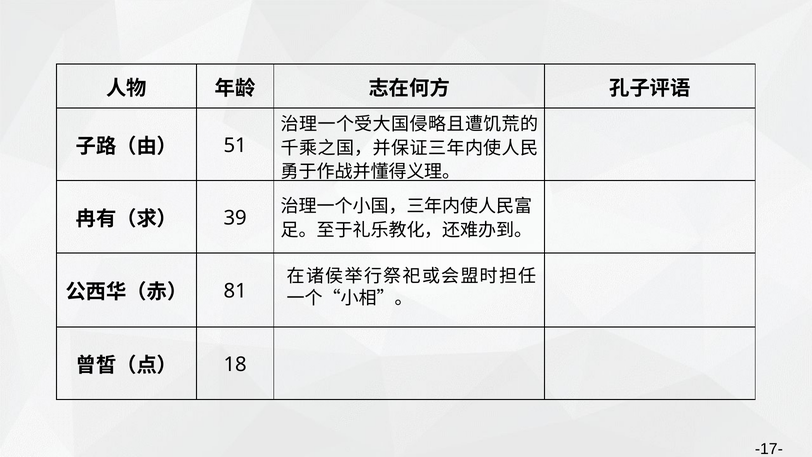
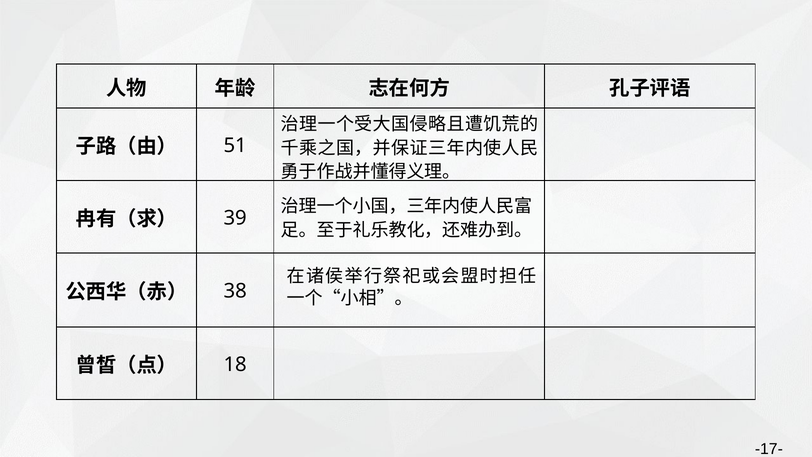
81: 81 -> 38 (235, 291)
